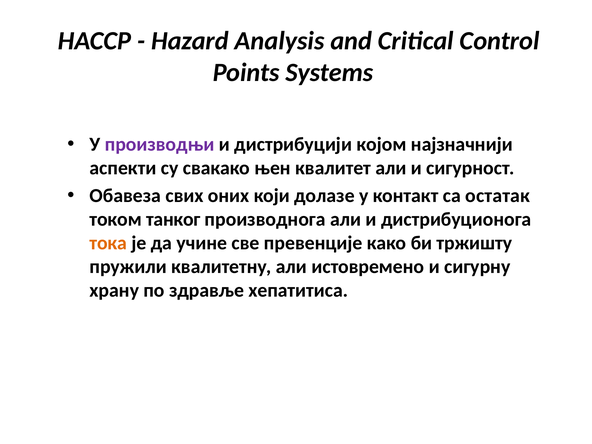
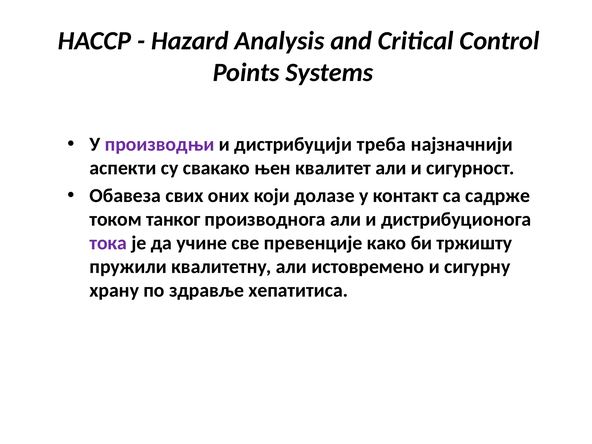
којом: којом -> треба (381, 144)
остатак: остатак -> садрже (498, 196)
тока colour: orange -> purple (108, 243)
